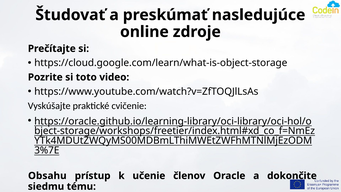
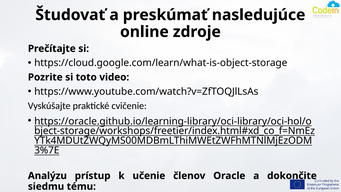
Obsahu: Obsahu -> Analýzu (47, 176)
